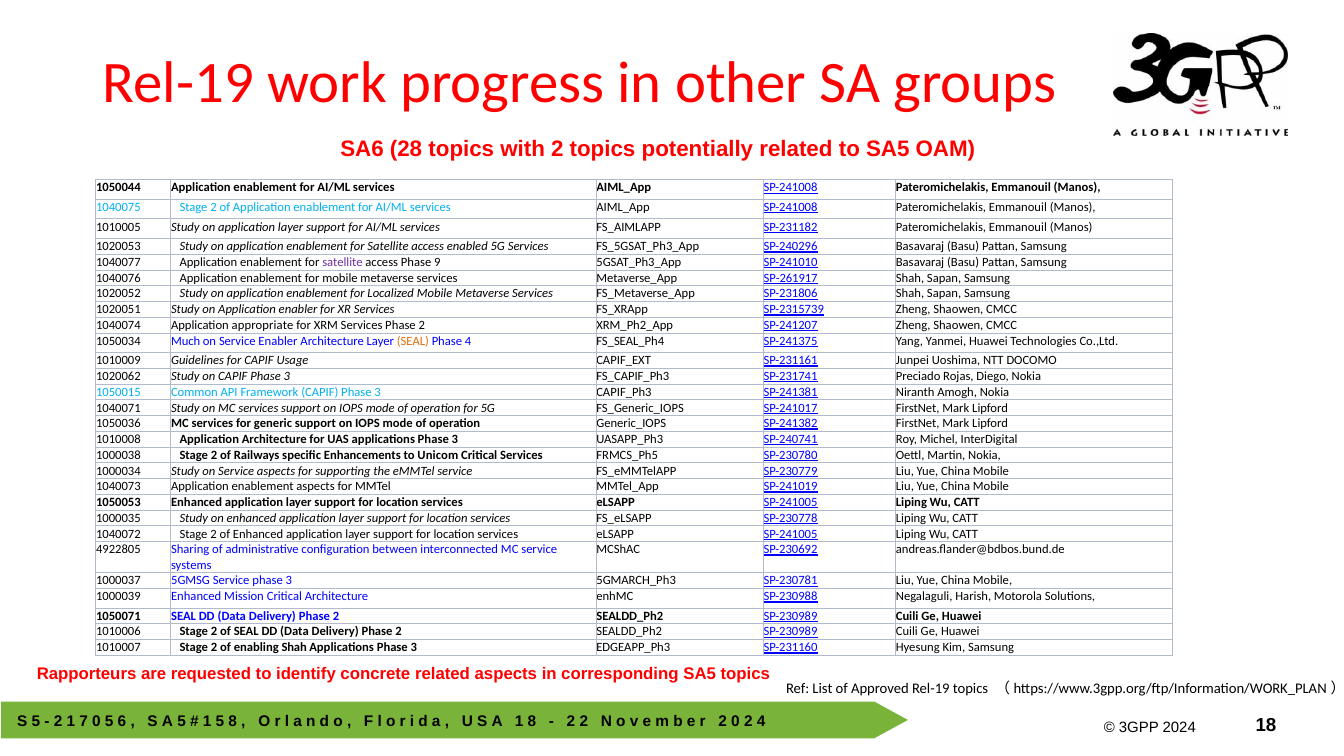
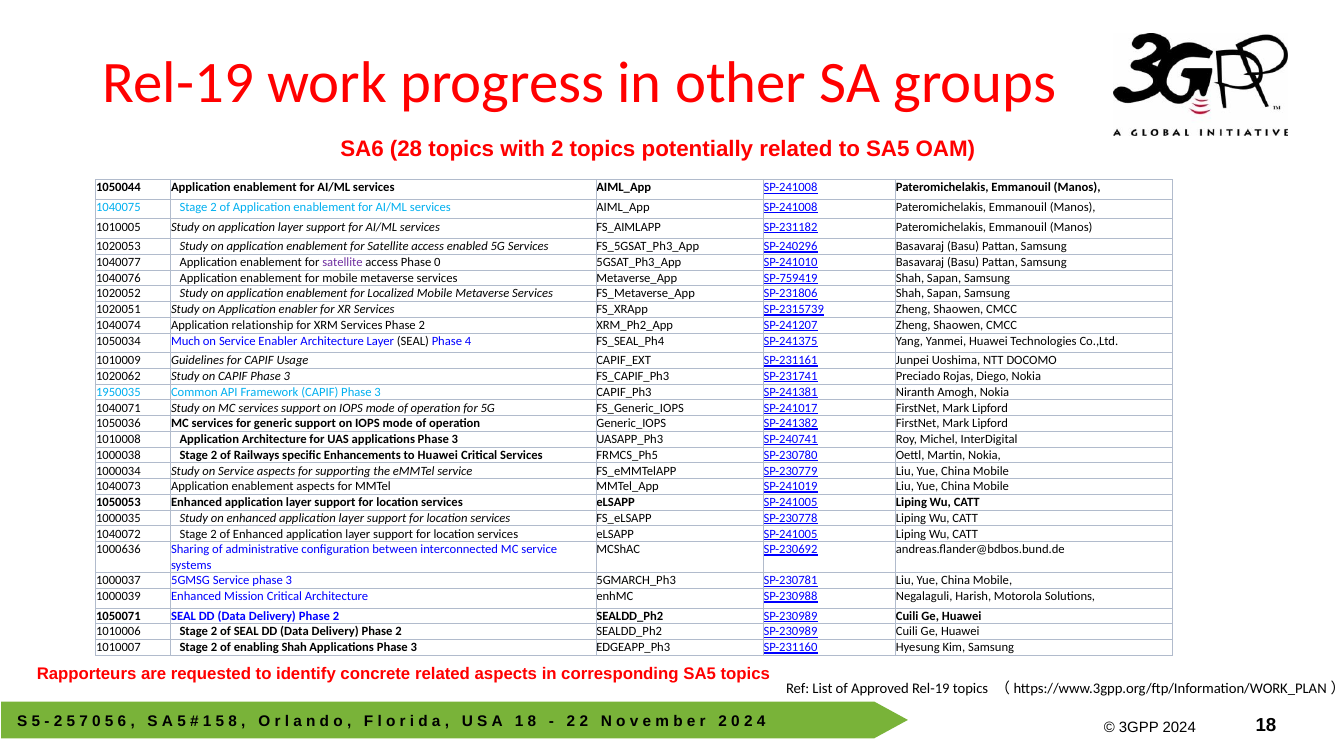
Phase 9: 9 -> 0 (437, 262)
SP-261917: SP-261917 -> SP-759419 (791, 278)
appropriate: appropriate -> relationship (263, 325)
SEAL colour: orange -> black (413, 341)
1050015: 1050015 -> 1950035 (118, 392)
to Unicom: Unicom -> Huawei (438, 455)
4922805: 4922805 -> 1000636 (118, 550)
2 1: 1 -> 5 (71, 722)
